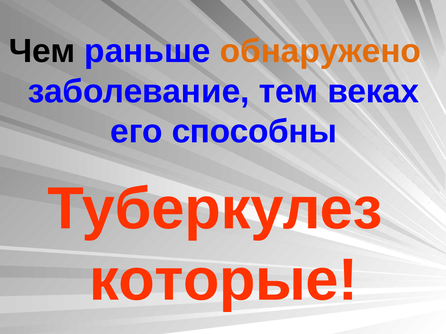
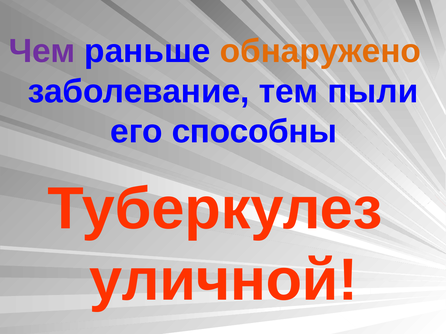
Чем colour: black -> purple (42, 51)
веках: веках -> пыли (373, 92)
которые: которые -> уличной (223, 281)
